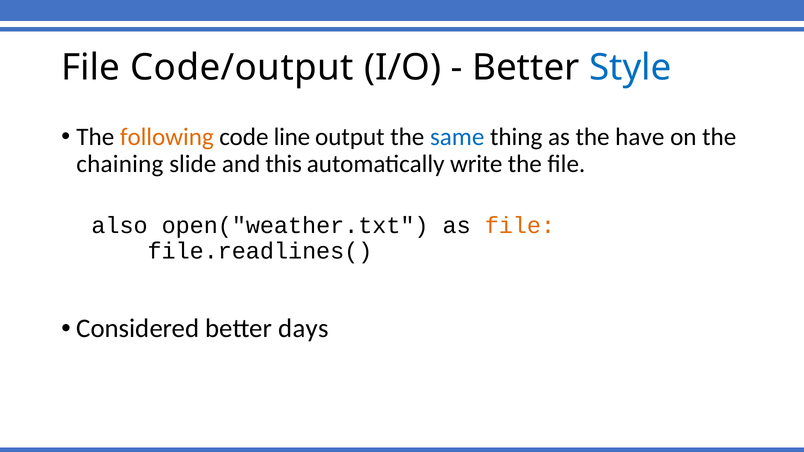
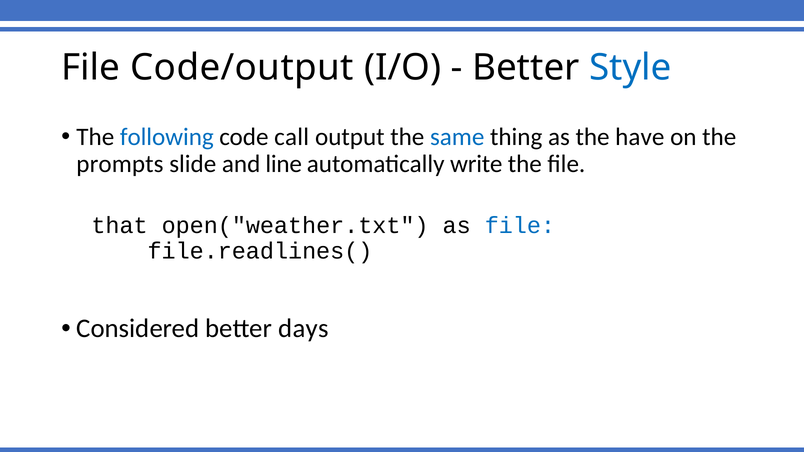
following colour: orange -> blue (167, 137)
line: line -> call (292, 137)
chaining: chaining -> prompts (120, 164)
this: this -> line (284, 164)
also: also -> that (120, 226)
file colour: orange -> blue (520, 226)
